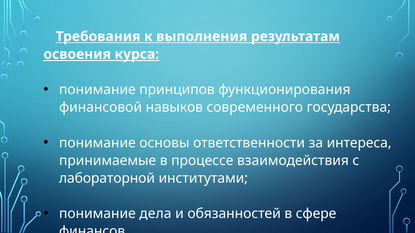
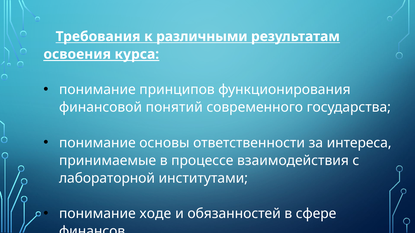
выполнения: выполнения -> различными (202, 37)
навыков: навыков -> понятий (174, 108)
дела: дела -> ходе (155, 214)
